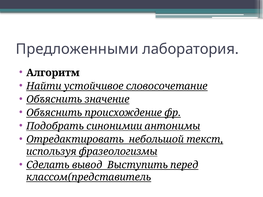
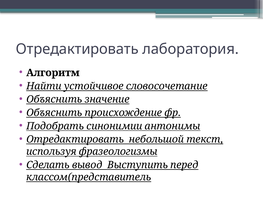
Предложенными: Предложенными -> Отредактировать (77, 49)
